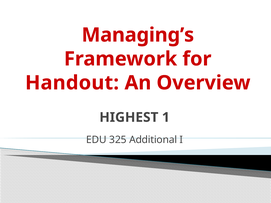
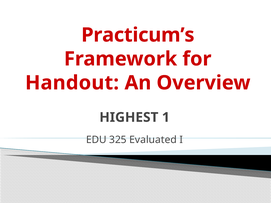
Managing’s: Managing’s -> Practicum’s (138, 35)
Additional: Additional -> Evaluated (153, 140)
